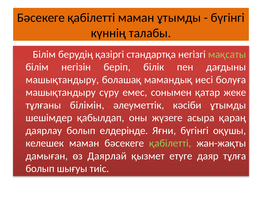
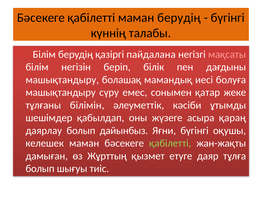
маман ұтымды: ұтымды -> берудің (179, 18)
стандартқа: стандартқа -> пайдалана (151, 54)
мақсаты colour: light green -> pink (227, 54)
елдерінде: елдерінде -> дайынбыз (124, 130)
Даярлай: Даярлай -> Жұрттың (107, 156)
